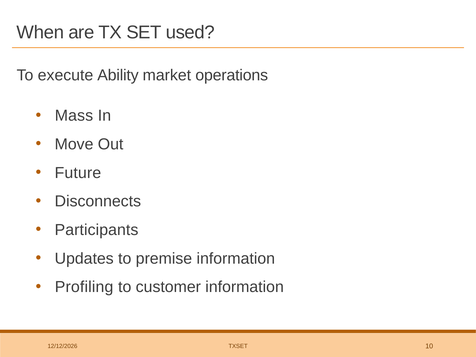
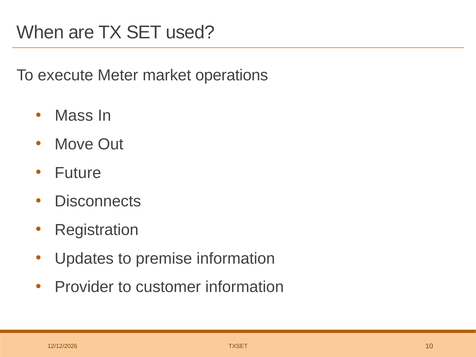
Ability: Ability -> Meter (118, 75)
Participants: Participants -> Registration (97, 230)
Profiling: Profiling -> Provider (84, 287)
